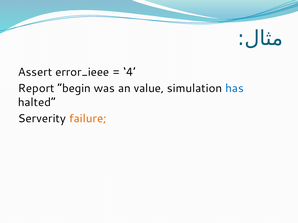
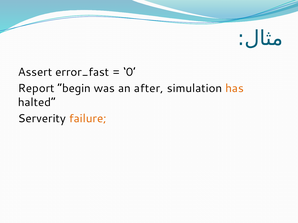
error_ieee: error_ieee -> error_fast (82, 72)
4: 4 -> 0 (130, 72)
value: value -> after (149, 89)
has colour: blue -> orange (235, 89)
